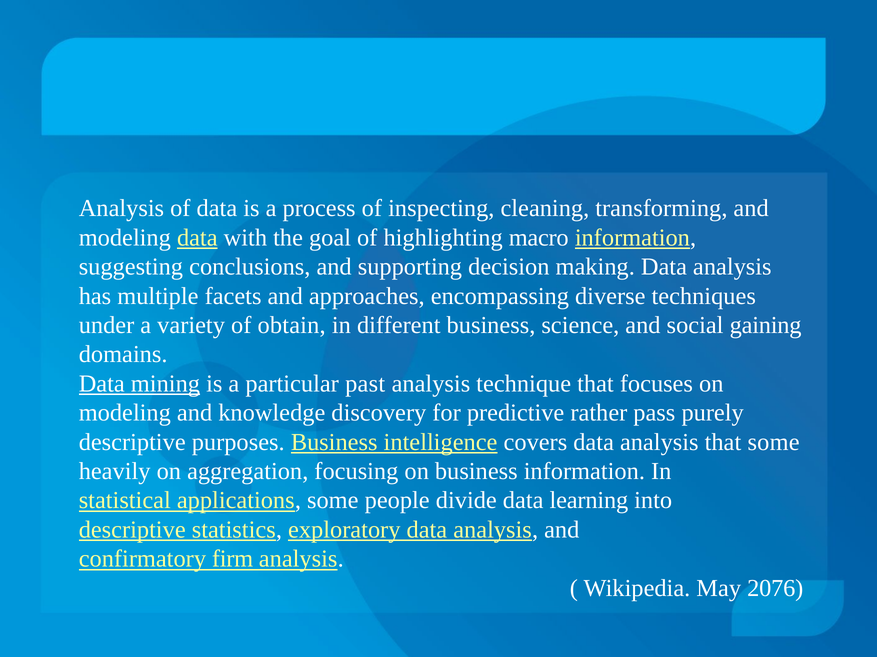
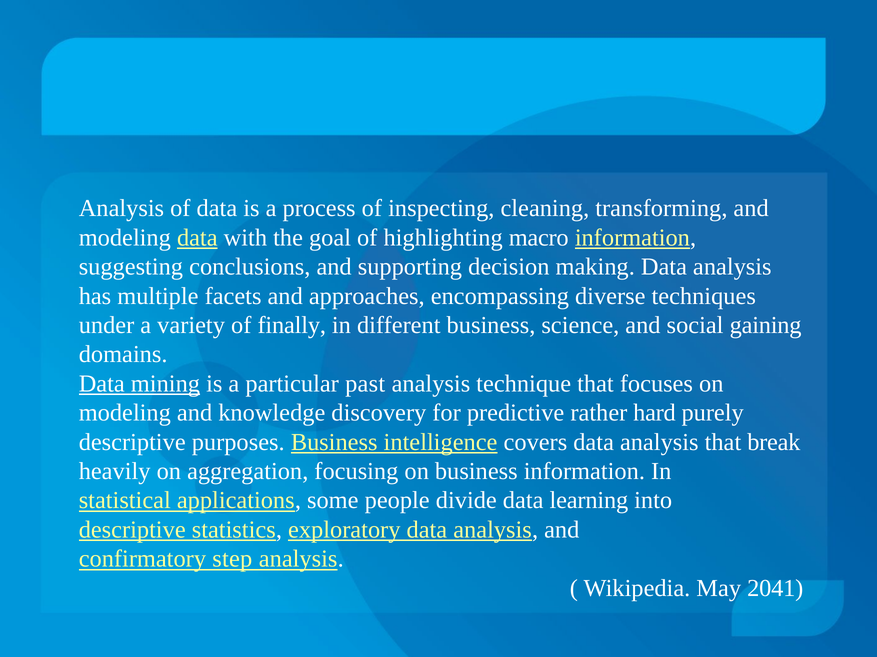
obtain: obtain -> finally (292, 326)
pass: pass -> hard (654, 413)
that some: some -> break (774, 443)
firm: firm -> step (232, 560)
2076: 2076 -> 2041 (775, 589)
